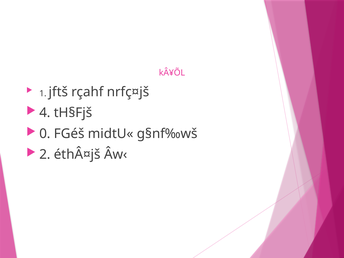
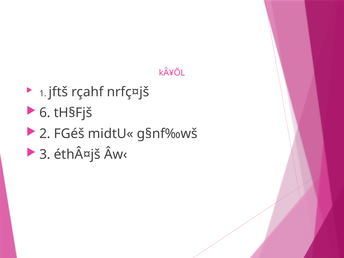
4: 4 -> 6 (45, 113)
0: 0 -> 2 (45, 134)
2: 2 -> 3 (45, 155)
